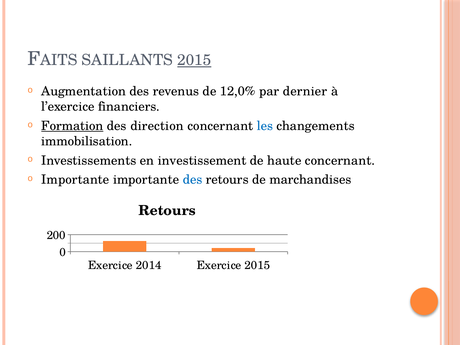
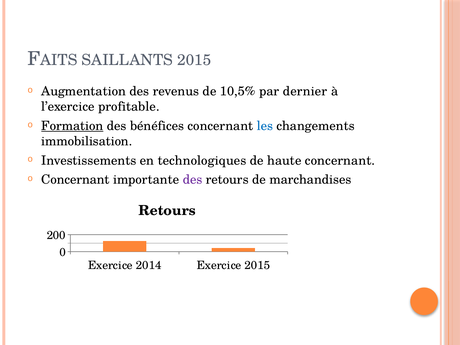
2015 underline: present -> none (194, 60)
12,0%: 12,0% -> 10,5% (238, 91)
financiers: financiers -> profitable (129, 107)
direction: direction -> bénéfices (157, 126)
investissement: investissement -> technologiques (202, 160)
Importante: Importante -> Concernant (75, 180)
des colour: blue -> purple (193, 180)
